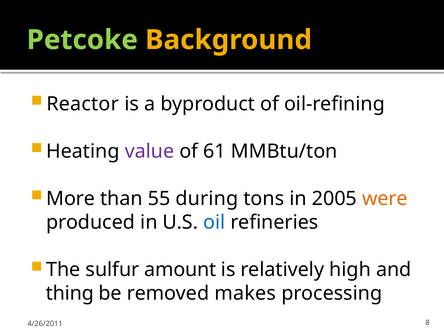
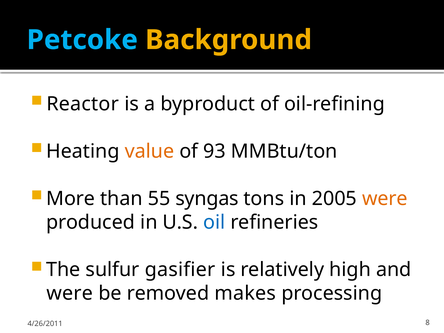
Petcoke colour: light green -> light blue (82, 40)
value colour: purple -> orange (149, 151)
61: 61 -> 93 (214, 151)
during: during -> syngas (207, 199)
amount: amount -> gasifier (180, 270)
thing: thing -> were (70, 293)
